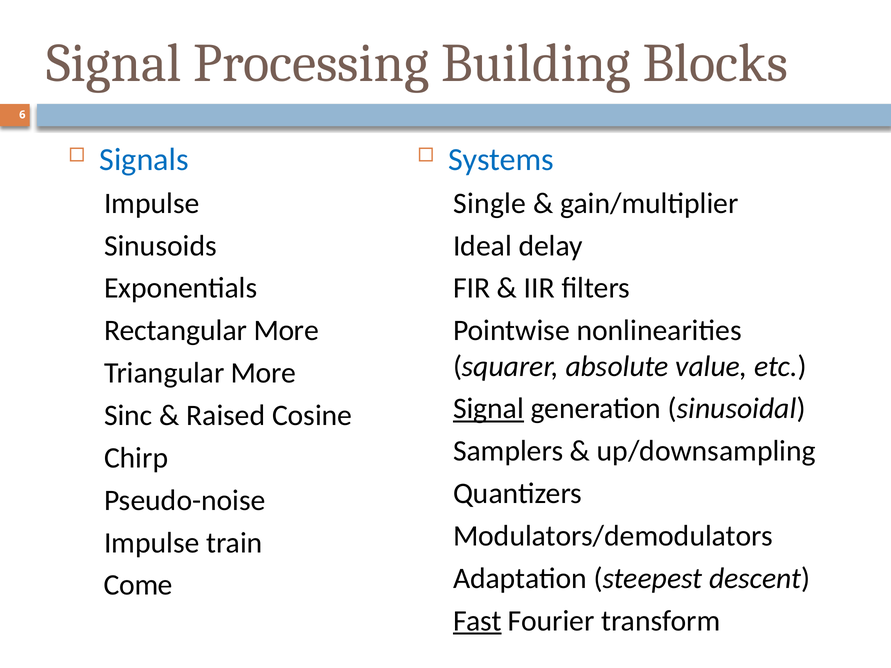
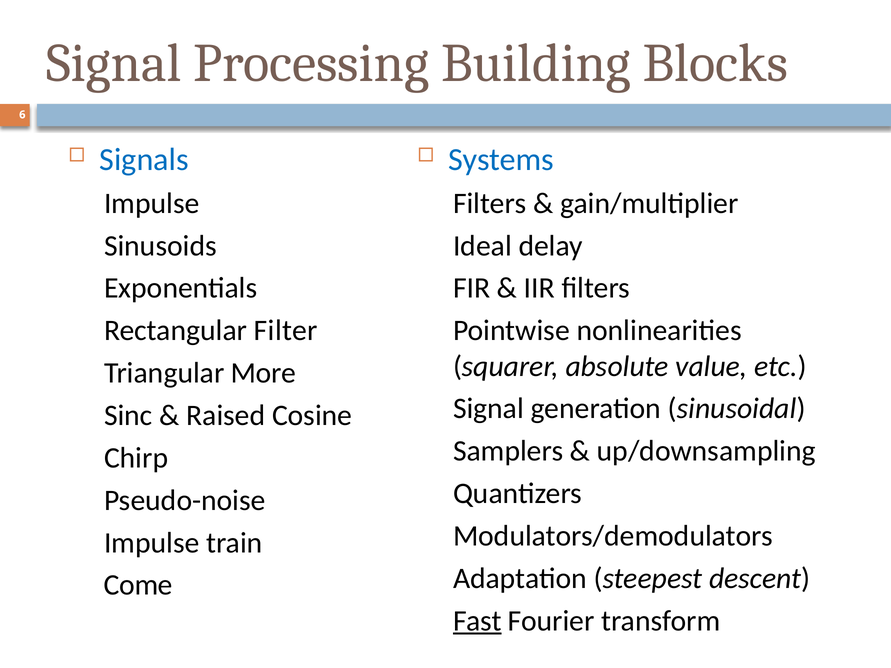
Single: Single -> Filters (490, 203)
Rectangular More: More -> Filter (286, 331)
Signal underline: present -> none (489, 409)
